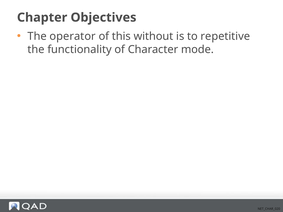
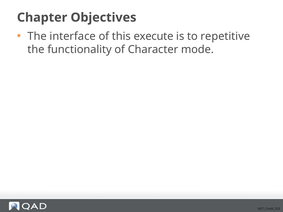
operator: operator -> interface (73, 36)
without: without -> execute (154, 36)
